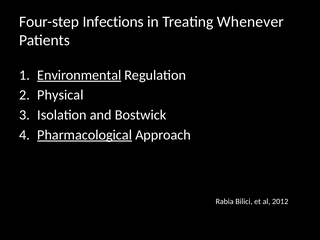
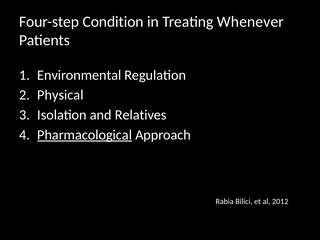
Infections: Infections -> Condition (113, 22)
Environmental underline: present -> none (79, 75)
Bostwick: Bostwick -> Relatives (141, 115)
